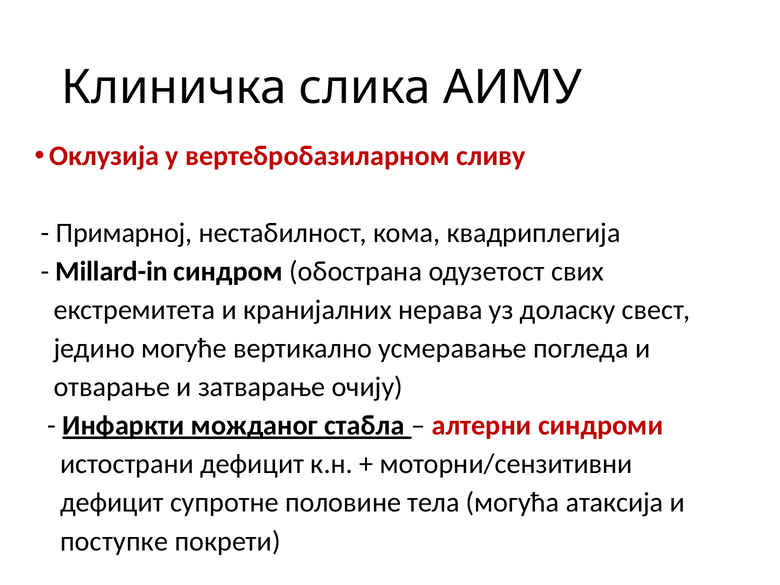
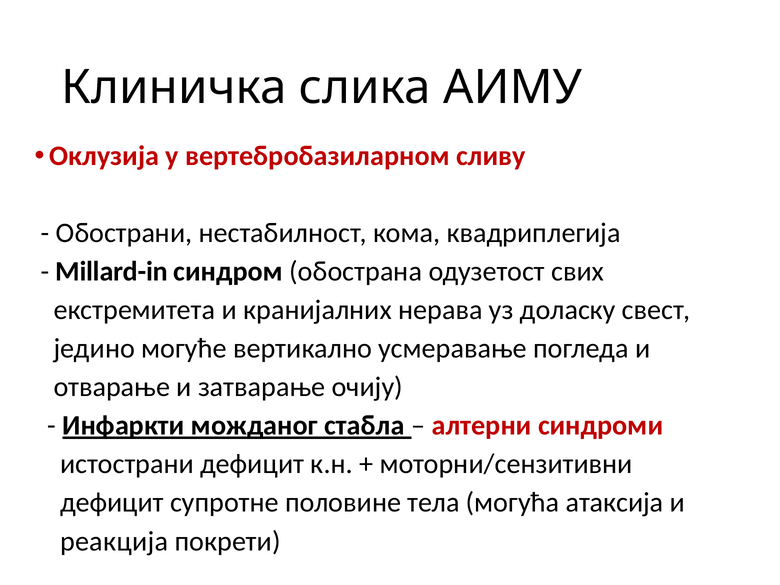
Примарној: Примарној -> Обострани (124, 233)
поступке: поступке -> реакција (114, 541)
